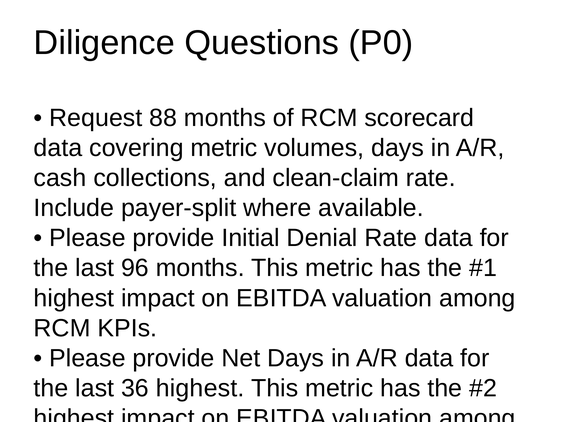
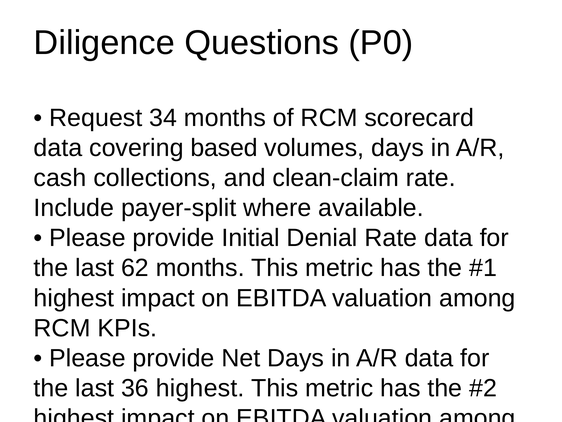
88: 88 -> 34 (163, 118)
covering metric: metric -> based (224, 148)
96: 96 -> 62 (135, 268)
